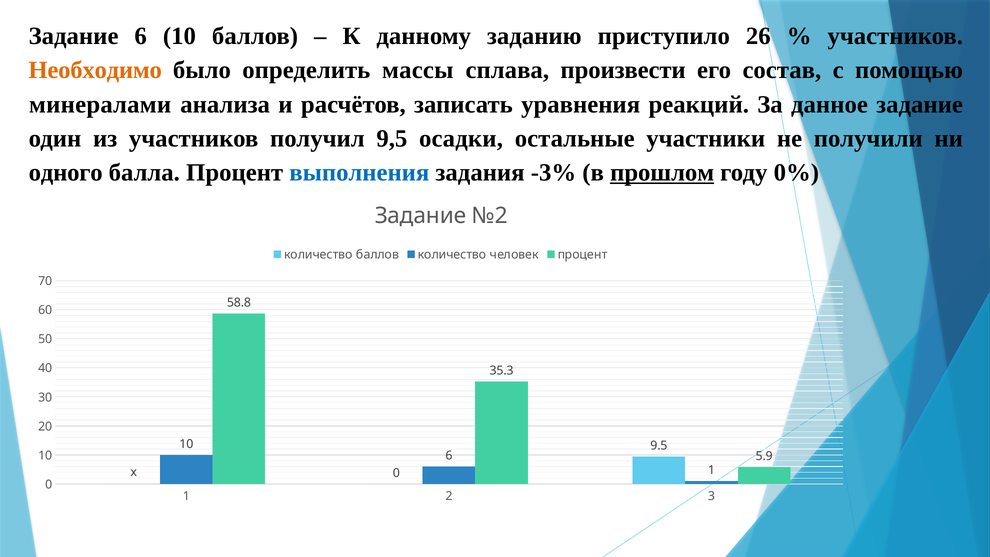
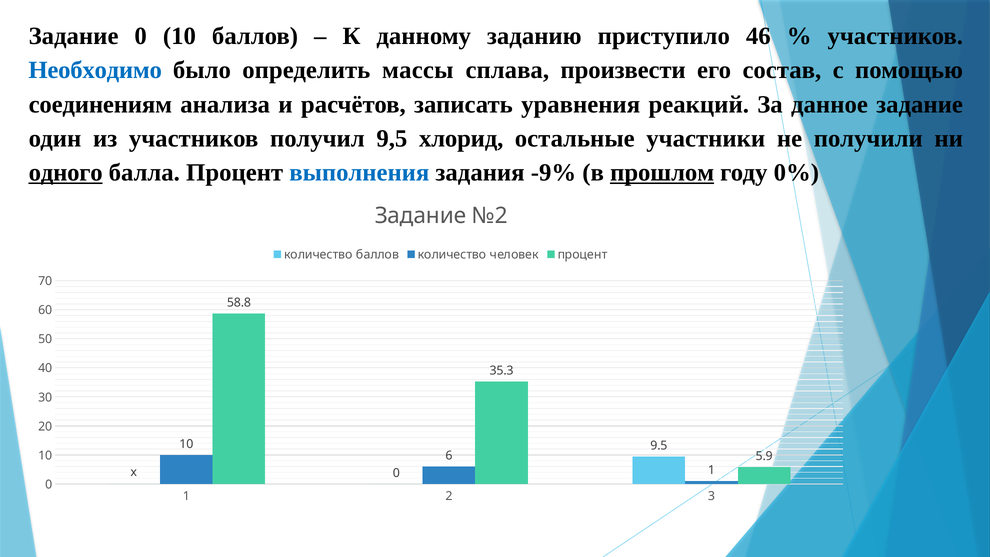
Задание 6: 6 -> 0 (141, 36)
26: 26 -> 46 (758, 36)
Необходимо colour: orange -> blue (95, 70)
минералами: минералами -> соединениям (100, 104)
осадки: осадки -> хлорид (461, 138)
одного underline: none -> present (66, 173)
-3%: -3% -> -9% (553, 173)
